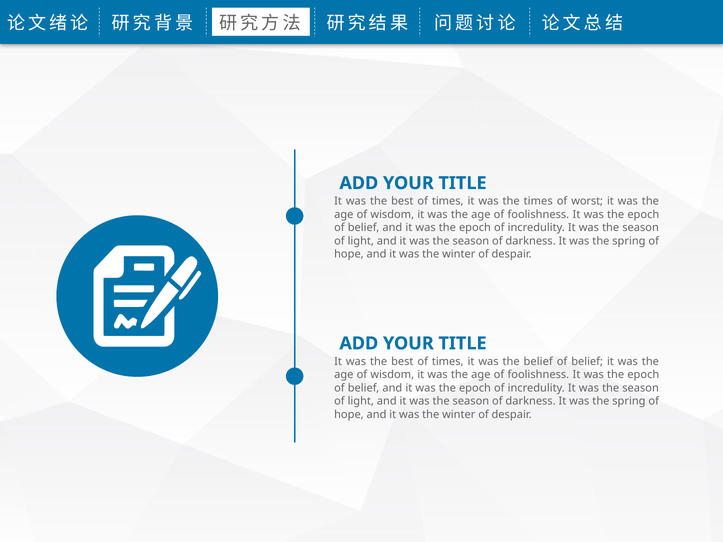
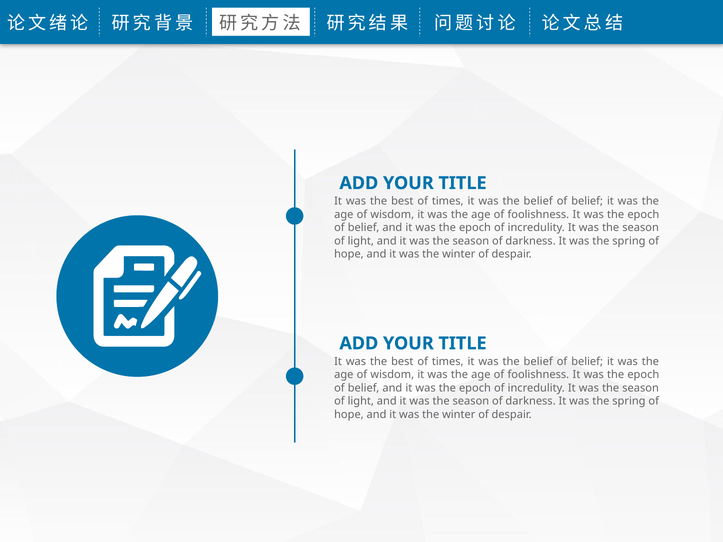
times: times -> belief (538, 201)
worst: worst -> belief (587, 201)
